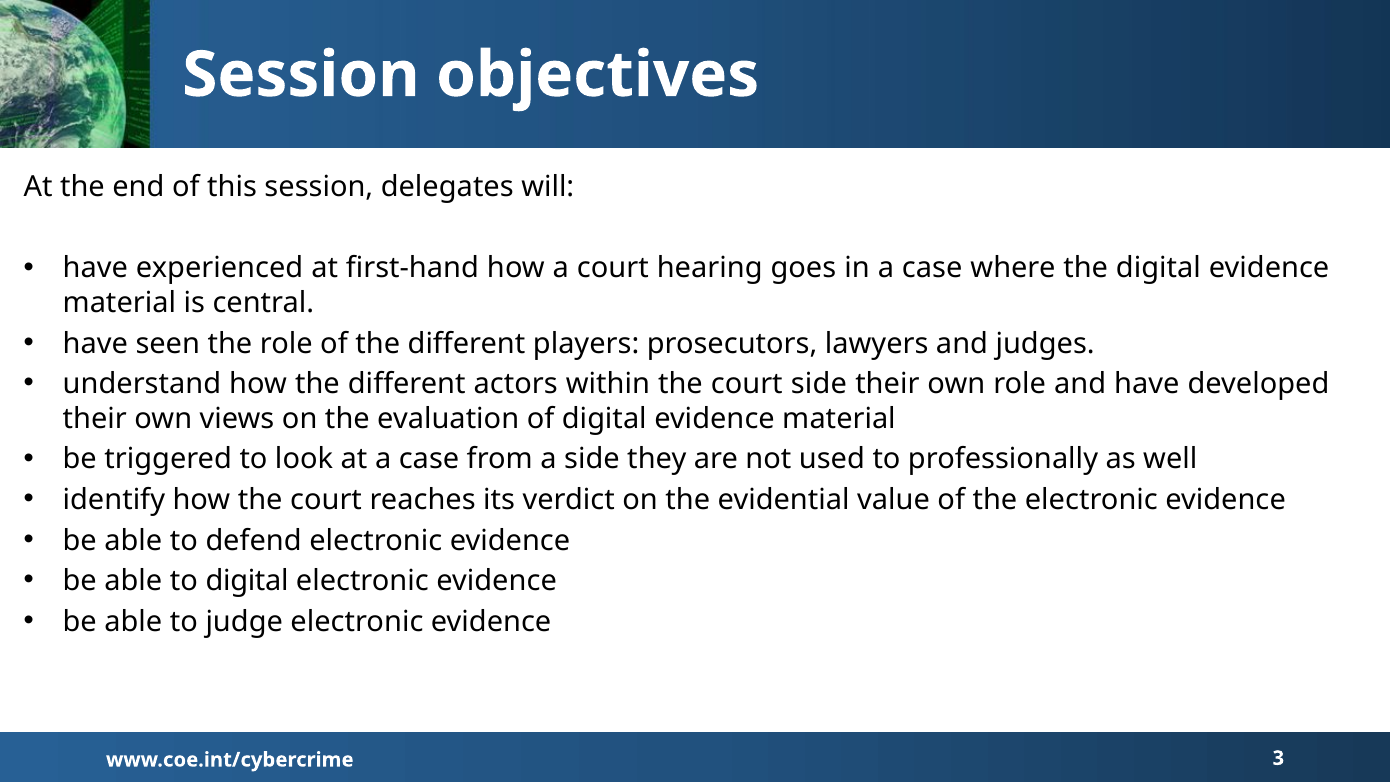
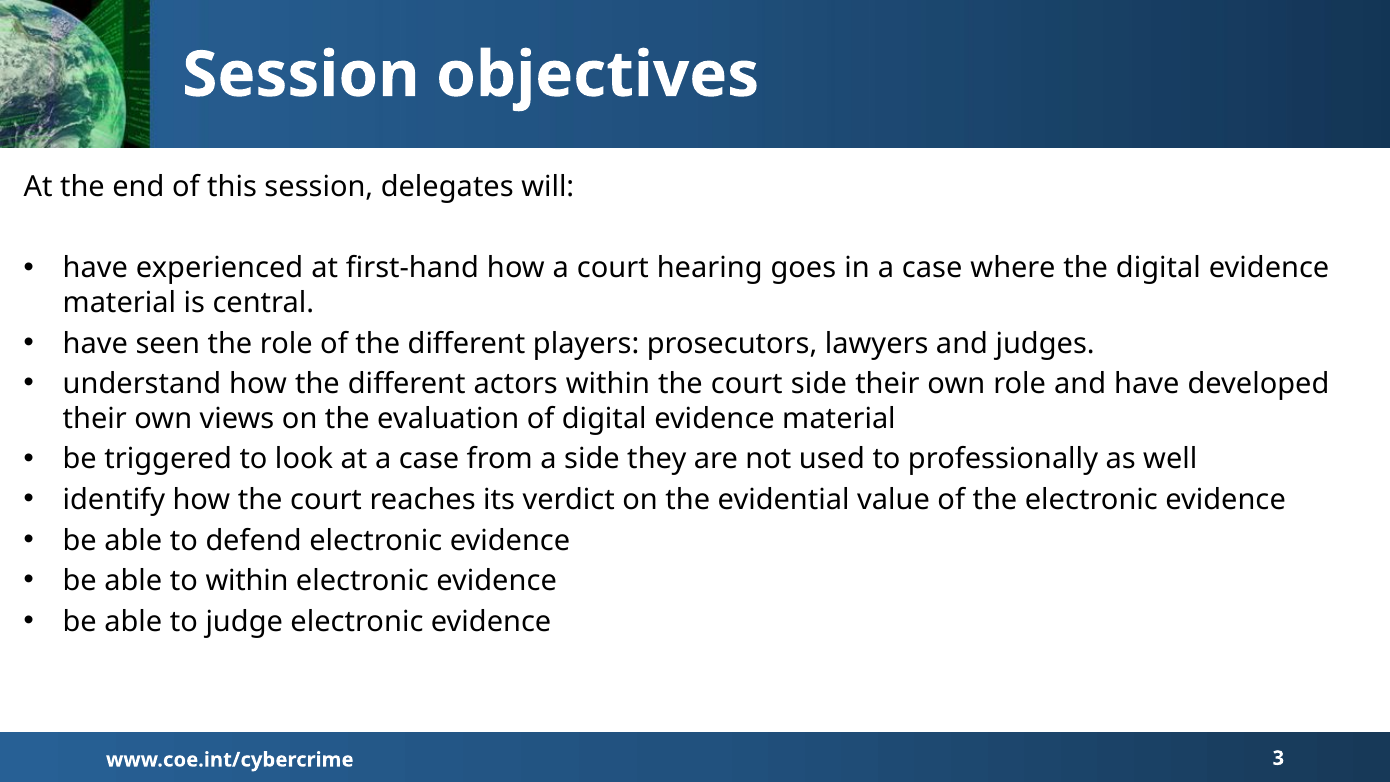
to digital: digital -> within (247, 581)
